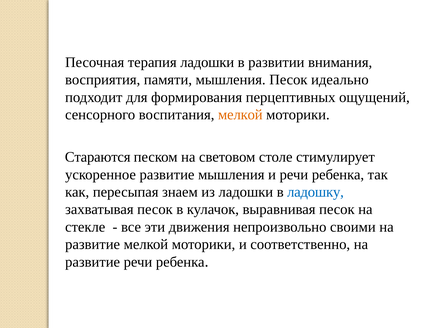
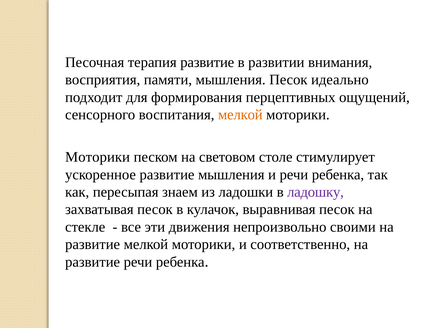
терапия ладошки: ладошки -> развитие (207, 62)
Стараются: Стараются -> Моторики (98, 157)
ладошку colour: blue -> purple (315, 192)
